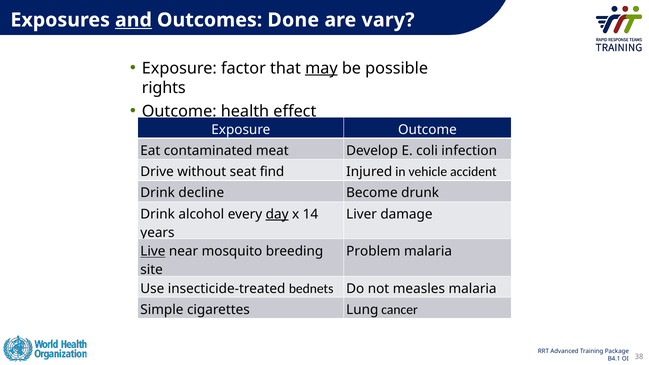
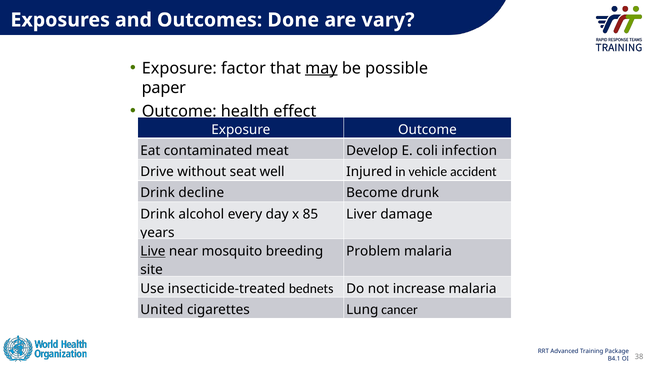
and underline: present -> none (133, 20)
rights: rights -> paper (164, 88)
find: find -> well (272, 172)
day underline: present -> none (277, 214)
14: 14 -> 85 (310, 214)
measles: measles -> increase (419, 289)
Simple: Simple -> United (162, 310)
